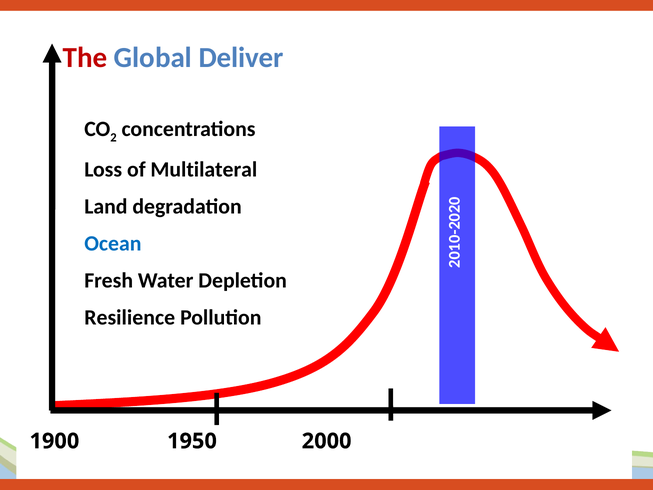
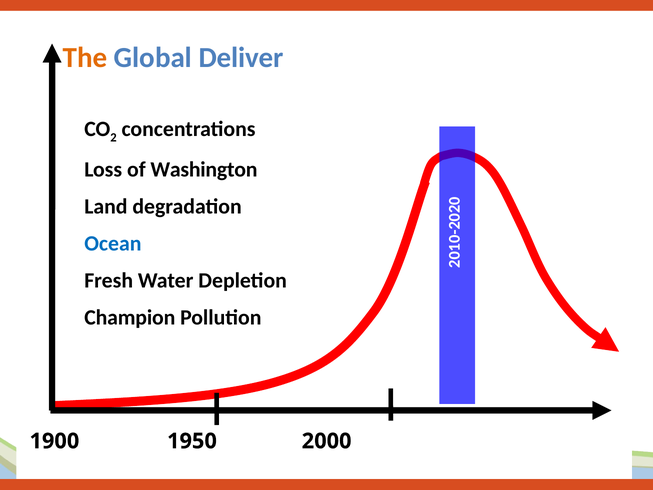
The colour: red -> orange (85, 58)
Multilateral: Multilateral -> Washington (204, 170)
Resilience: Resilience -> Champion (130, 318)
